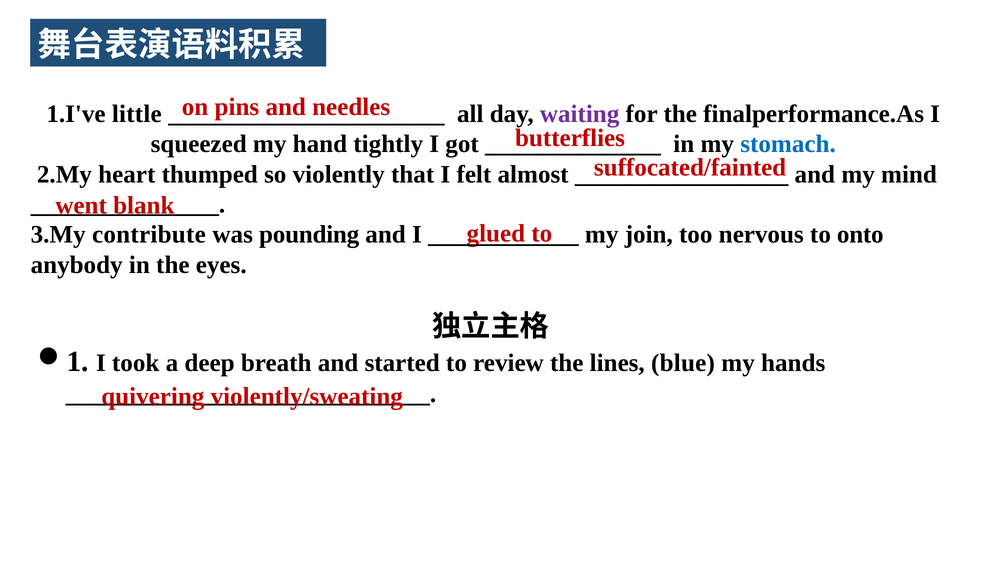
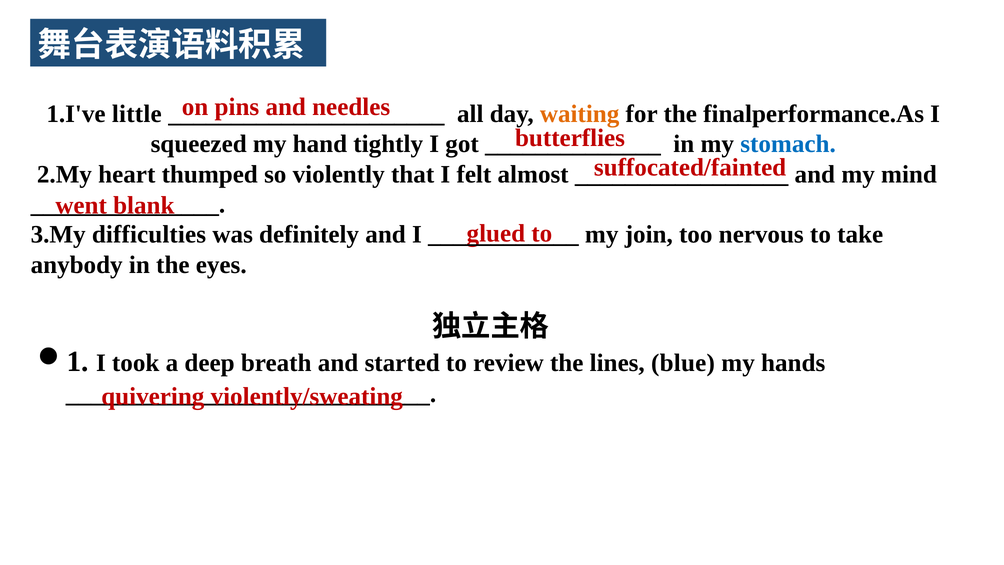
waiting colour: purple -> orange (580, 114)
contribute: contribute -> difficulties (149, 234)
pounding: pounding -> definitely (309, 234)
onto: onto -> take (860, 234)
